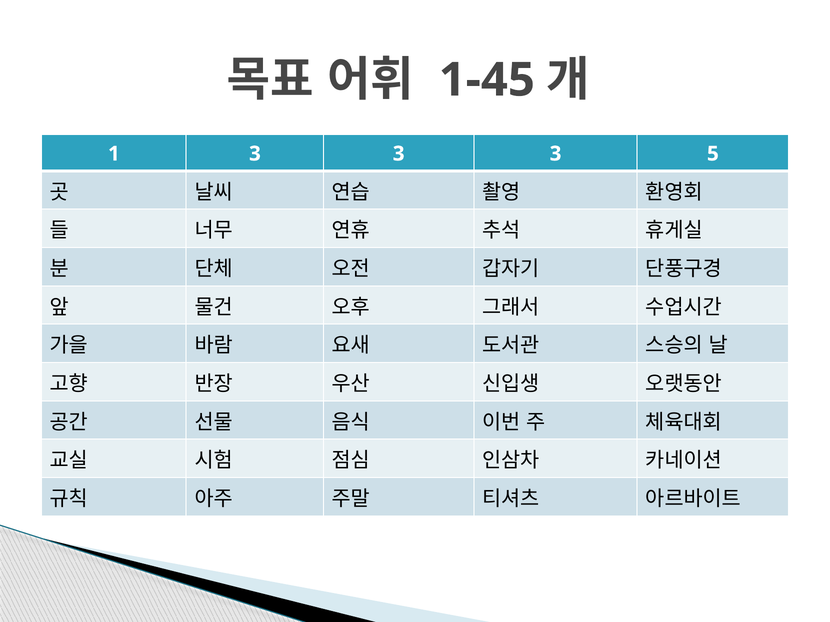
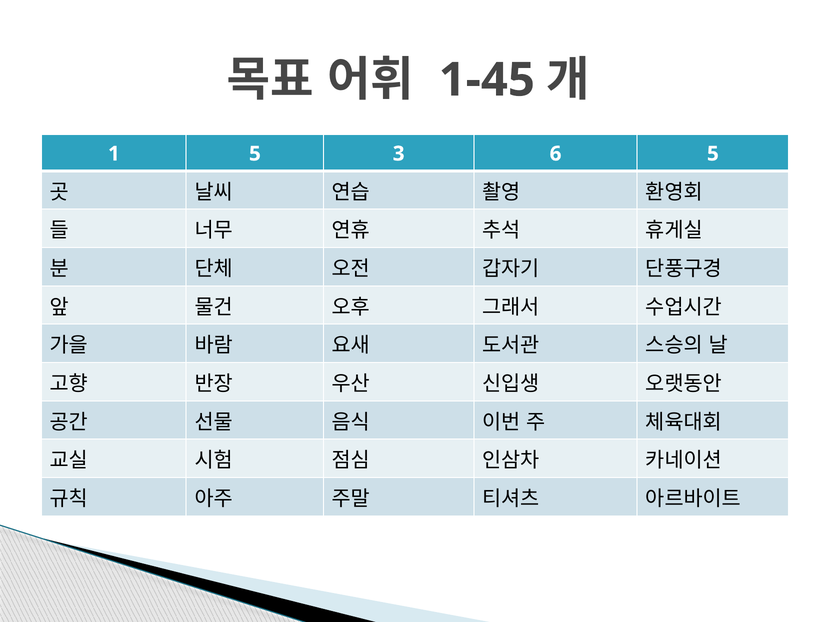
1 3: 3 -> 5 (255, 154)
3: 3 -> 6 (556, 154)
